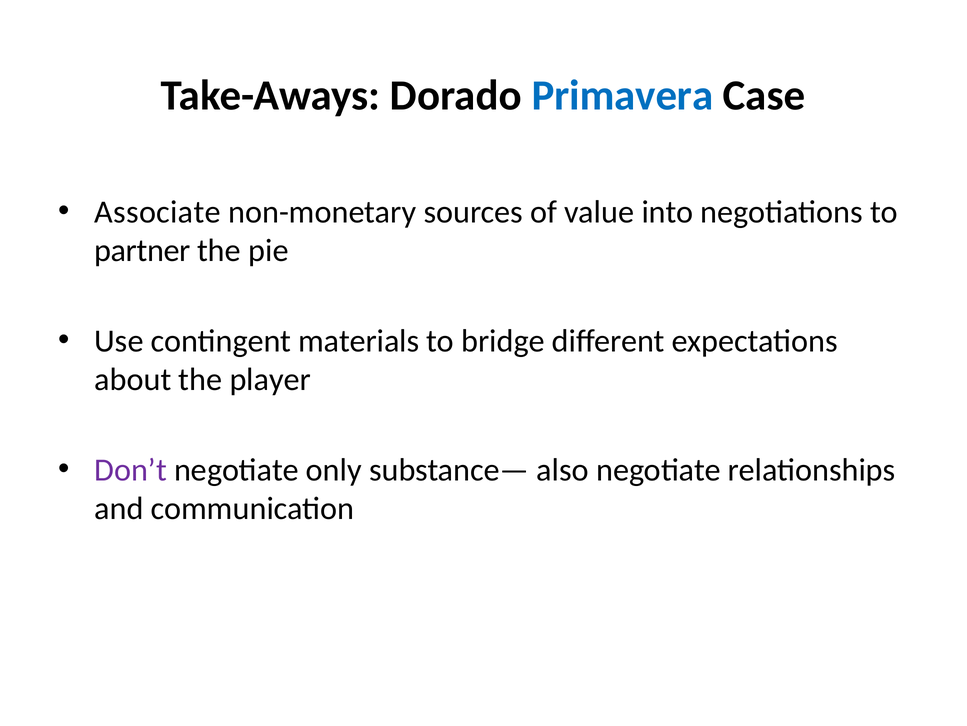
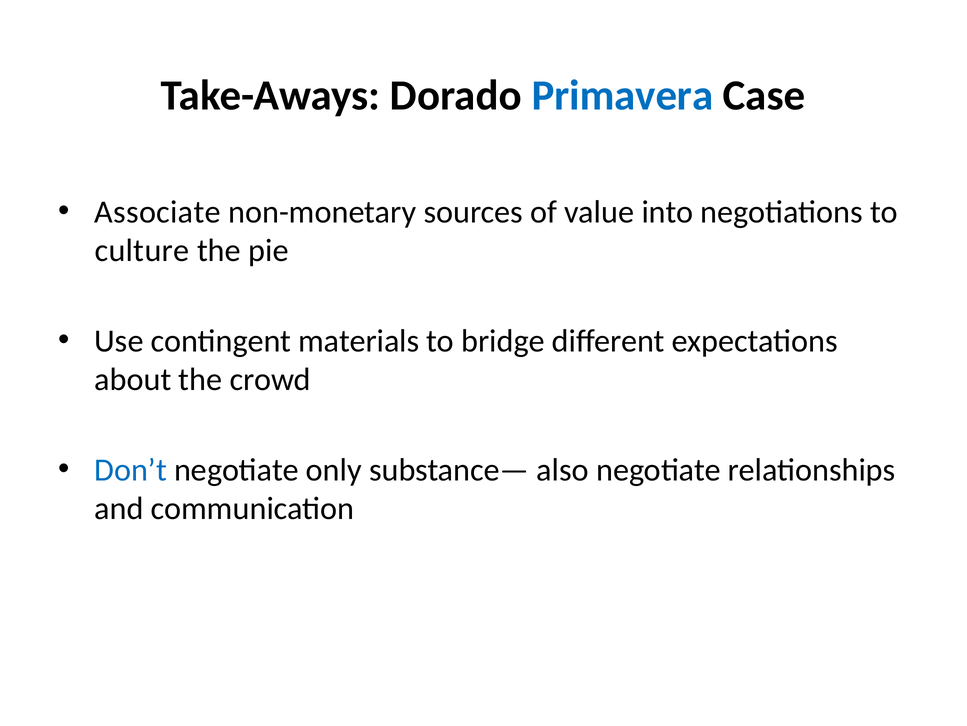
partner: partner -> culture (142, 250)
player: player -> crowd (270, 379)
Don’t colour: purple -> blue (131, 470)
